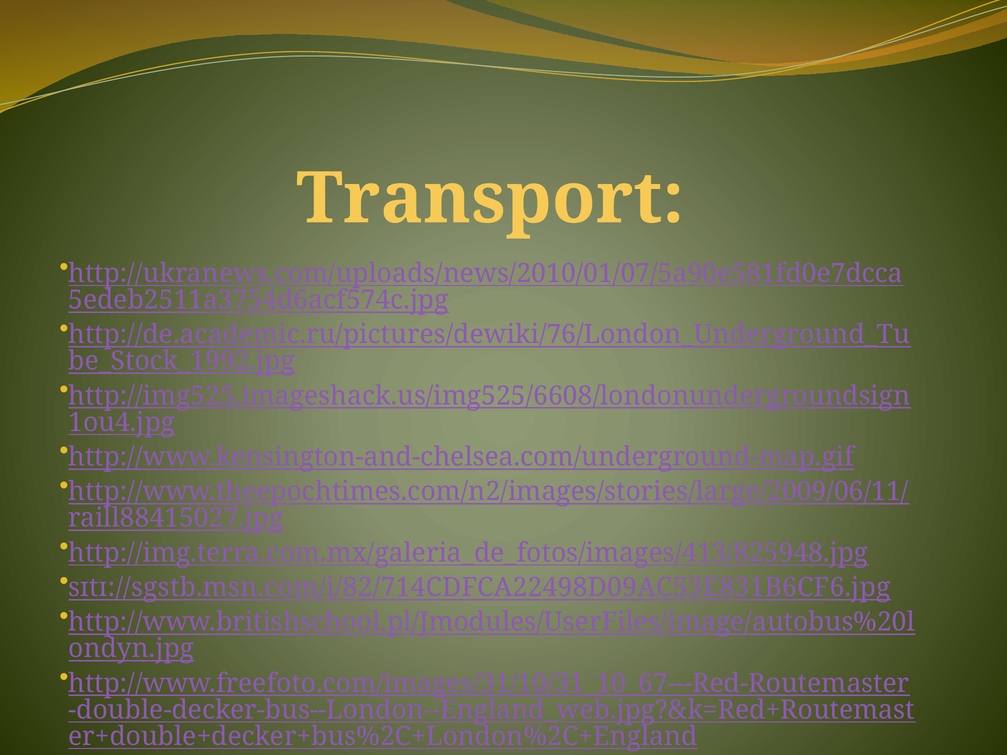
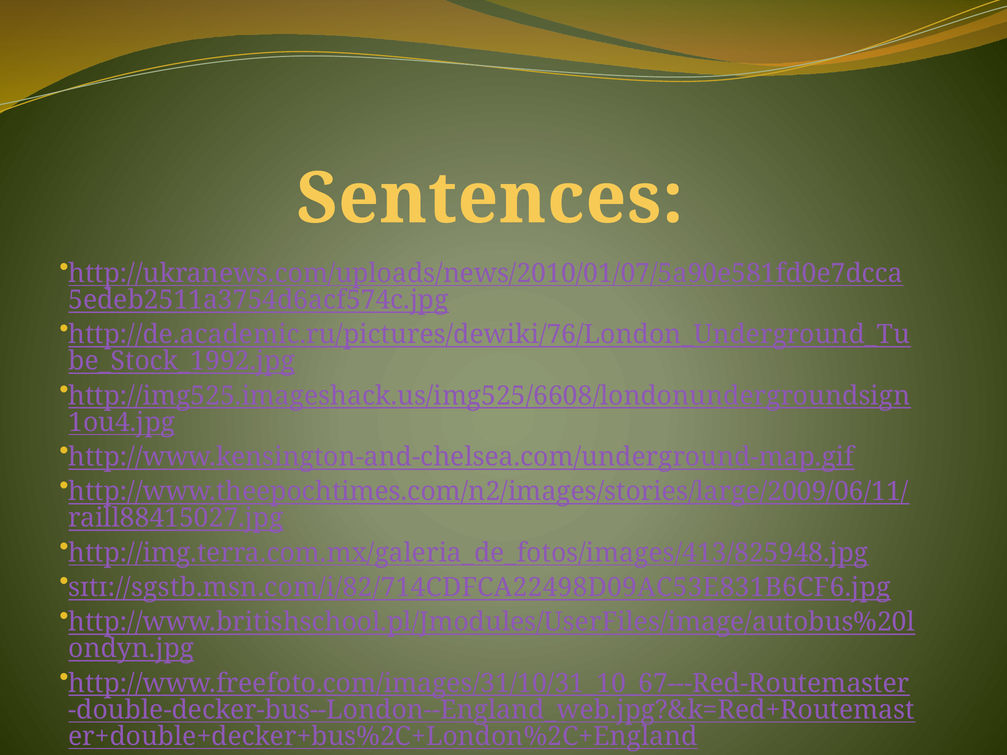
Transport: Transport -> Sentences (490, 199)
